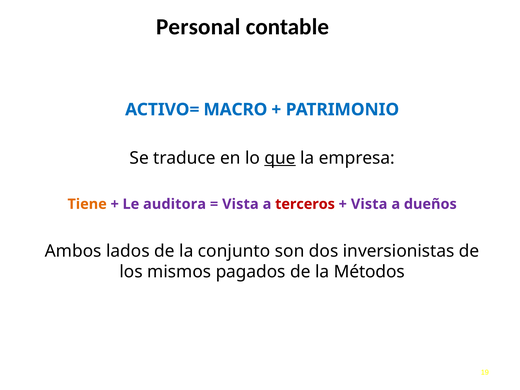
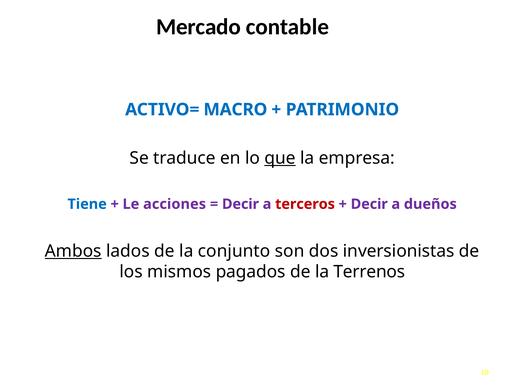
Personal: Personal -> Mercado (198, 27)
Tiene colour: orange -> blue (87, 204)
auditora: auditora -> acciones (175, 204)
Vista: Vista -> Decir (240, 204)
Vista: Vista -> Decir (369, 204)
Ambos underline: none -> present (73, 251)
Métodos: Métodos -> Terrenos (369, 272)
